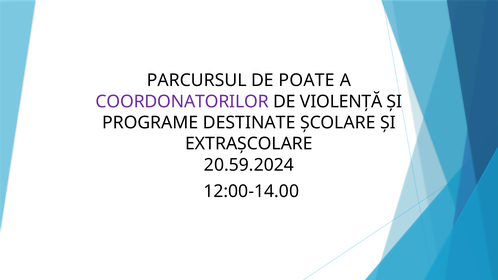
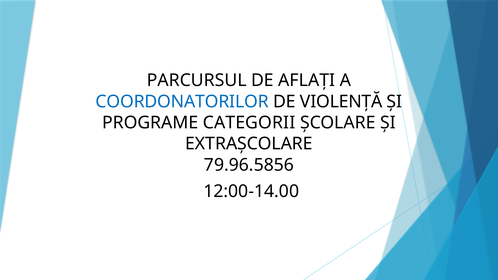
POATE: POATE -> AFLAȚI (307, 80)
COORDONATORILOR colour: purple -> blue (182, 102)
DESTINATE: DESTINATE -> CATEGORII (249, 123)
20.59.2024: 20.59.2024 -> 79.96.5856 (249, 165)
